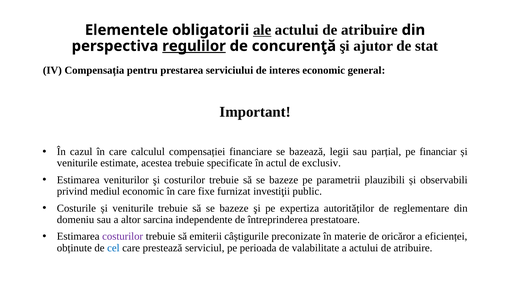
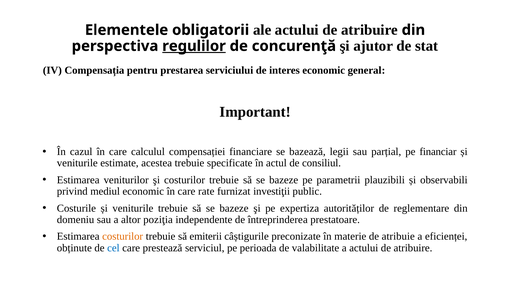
ale underline: present -> none (262, 30)
exclusiv: exclusiv -> consiliul (322, 163)
fixe: fixe -> rate (206, 192)
sarcina: sarcina -> poziţia (158, 220)
costurilor colour: purple -> orange (123, 237)
oricăror: oricăror -> atribuie (398, 237)
